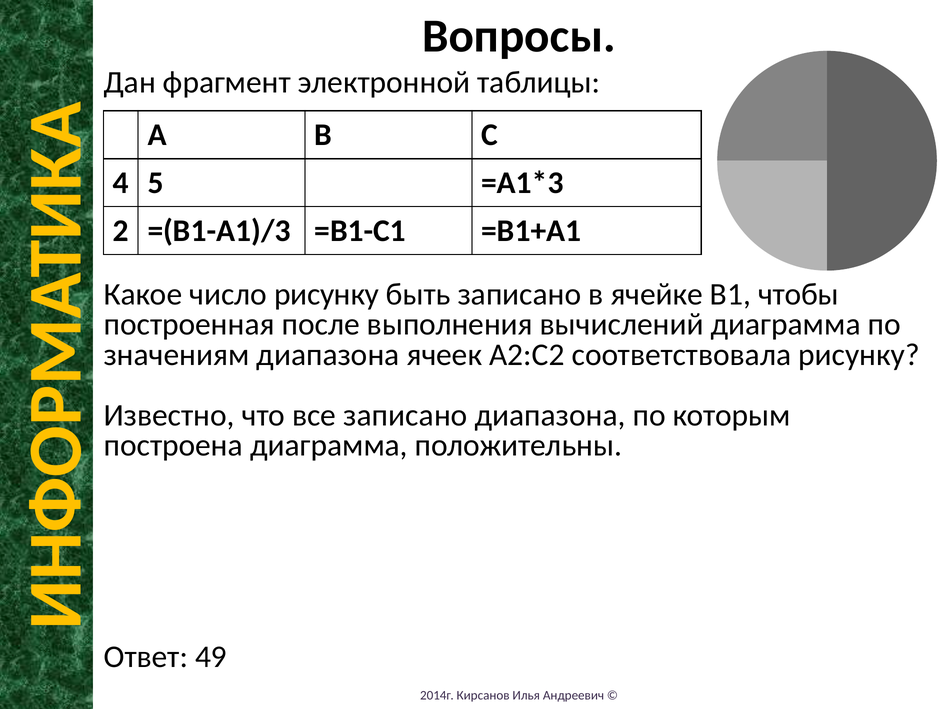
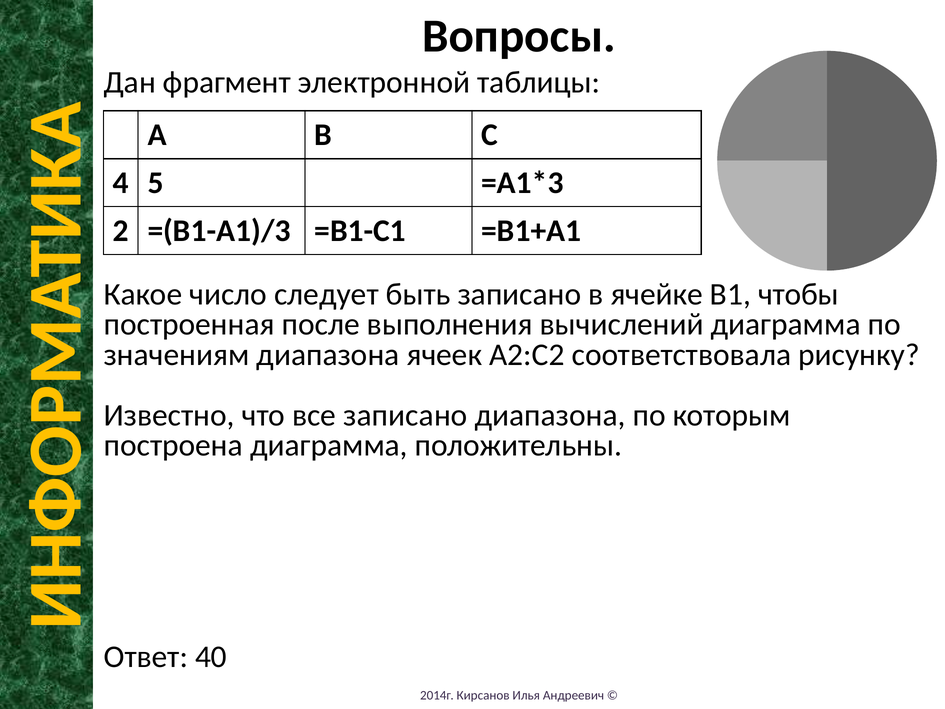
число рисунку: рисунку -> следует (326, 294)
49: 49 -> 40 (211, 657)
